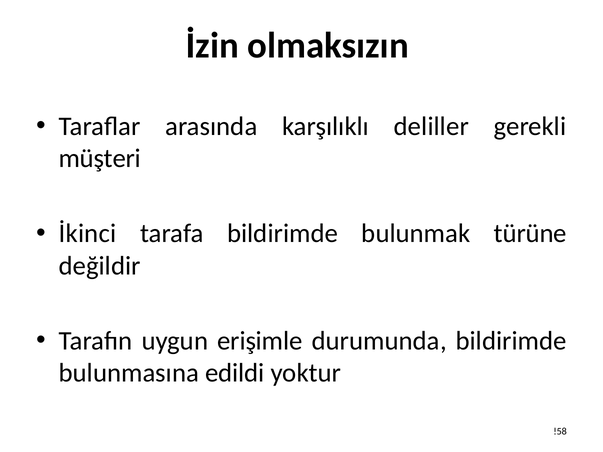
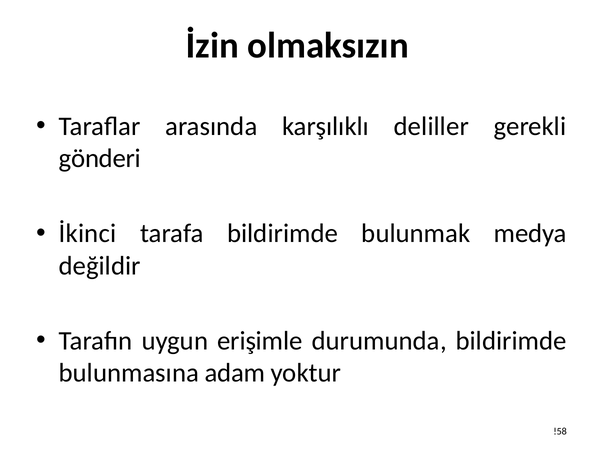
müşteri: müşteri -> gönderi (100, 159)
türüne: türüne -> medya (530, 234)
edildi: edildi -> adam (235, 373)
